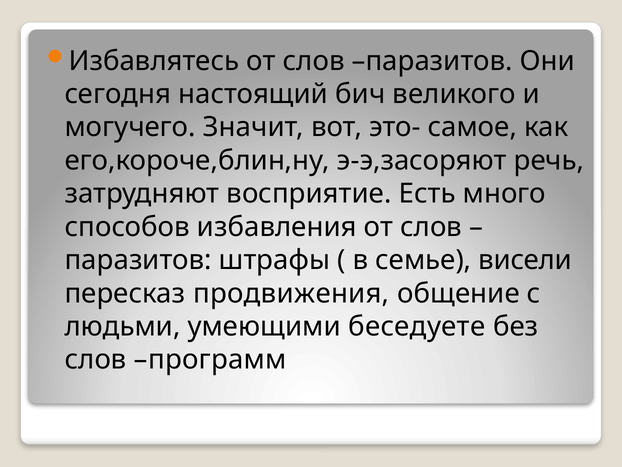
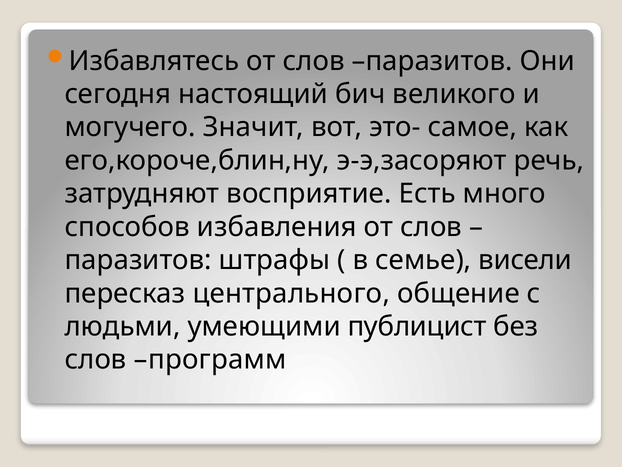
продвижения: продвижения -> центрального (291, 293)
беседуете: беседуете -> публицист (417, 326)
